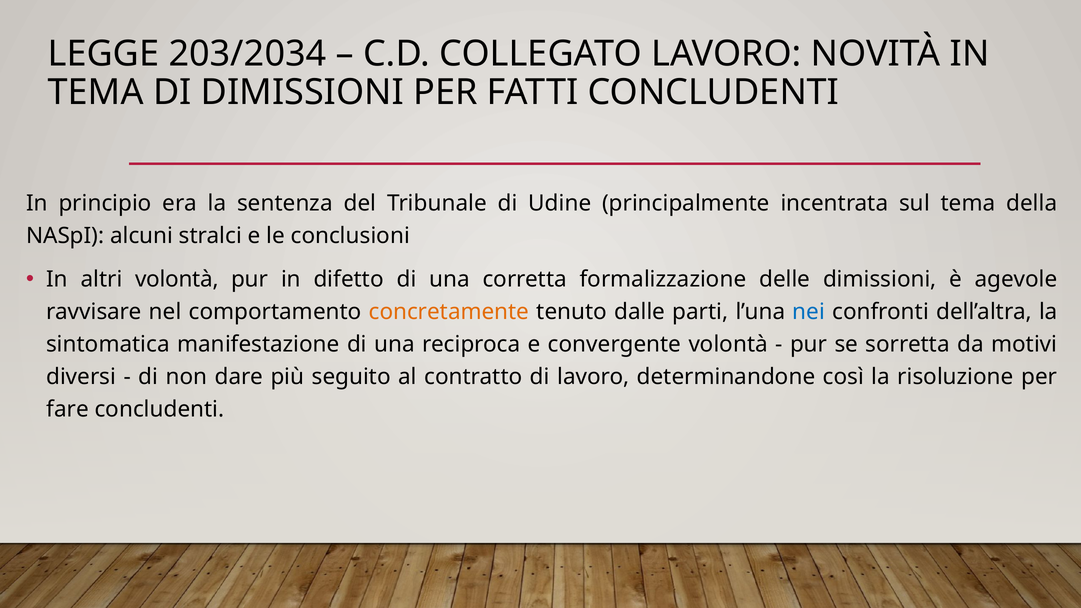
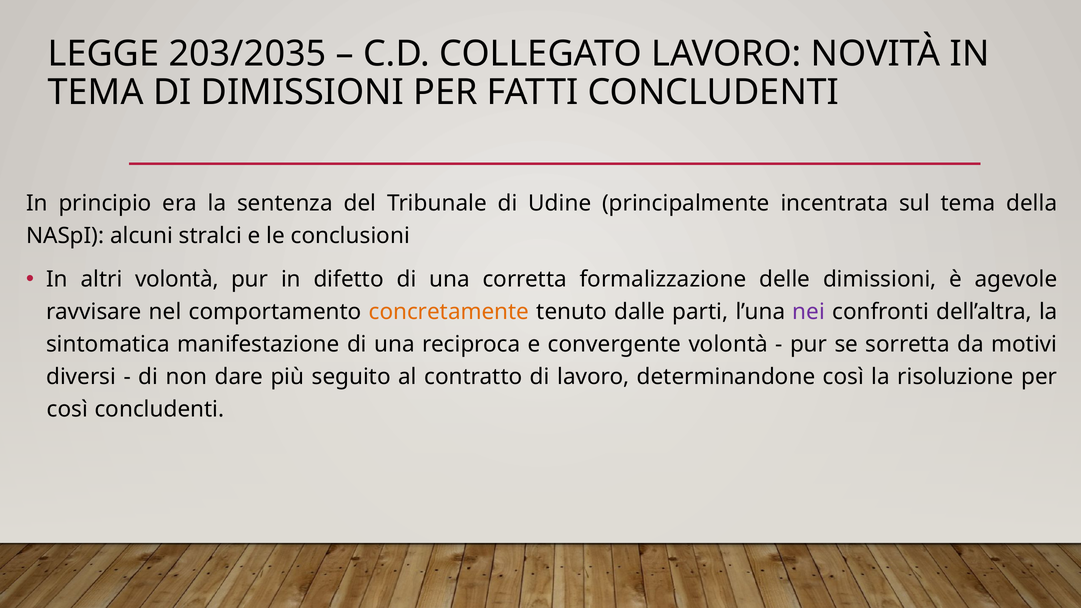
203/2034: 203/2034 -> 203/2035 (247, 54)
nei colour: blue -> purple (809, 312)
fare: fare -> così (67, 409)
